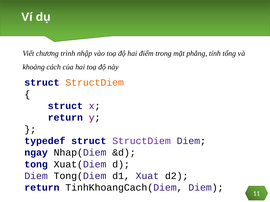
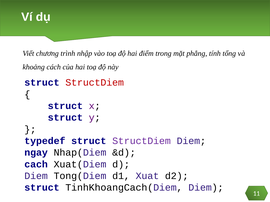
StructDiem colour: orange -> red (95, 83)
return: return -> struct (65, 118)
tong: tong -> cach (36, 165)
return: return -> struct (42, 188)
